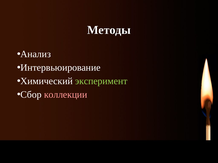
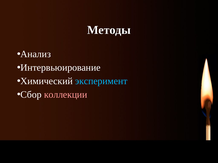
эксперимент colour: light green -> light blue (101, 81)
